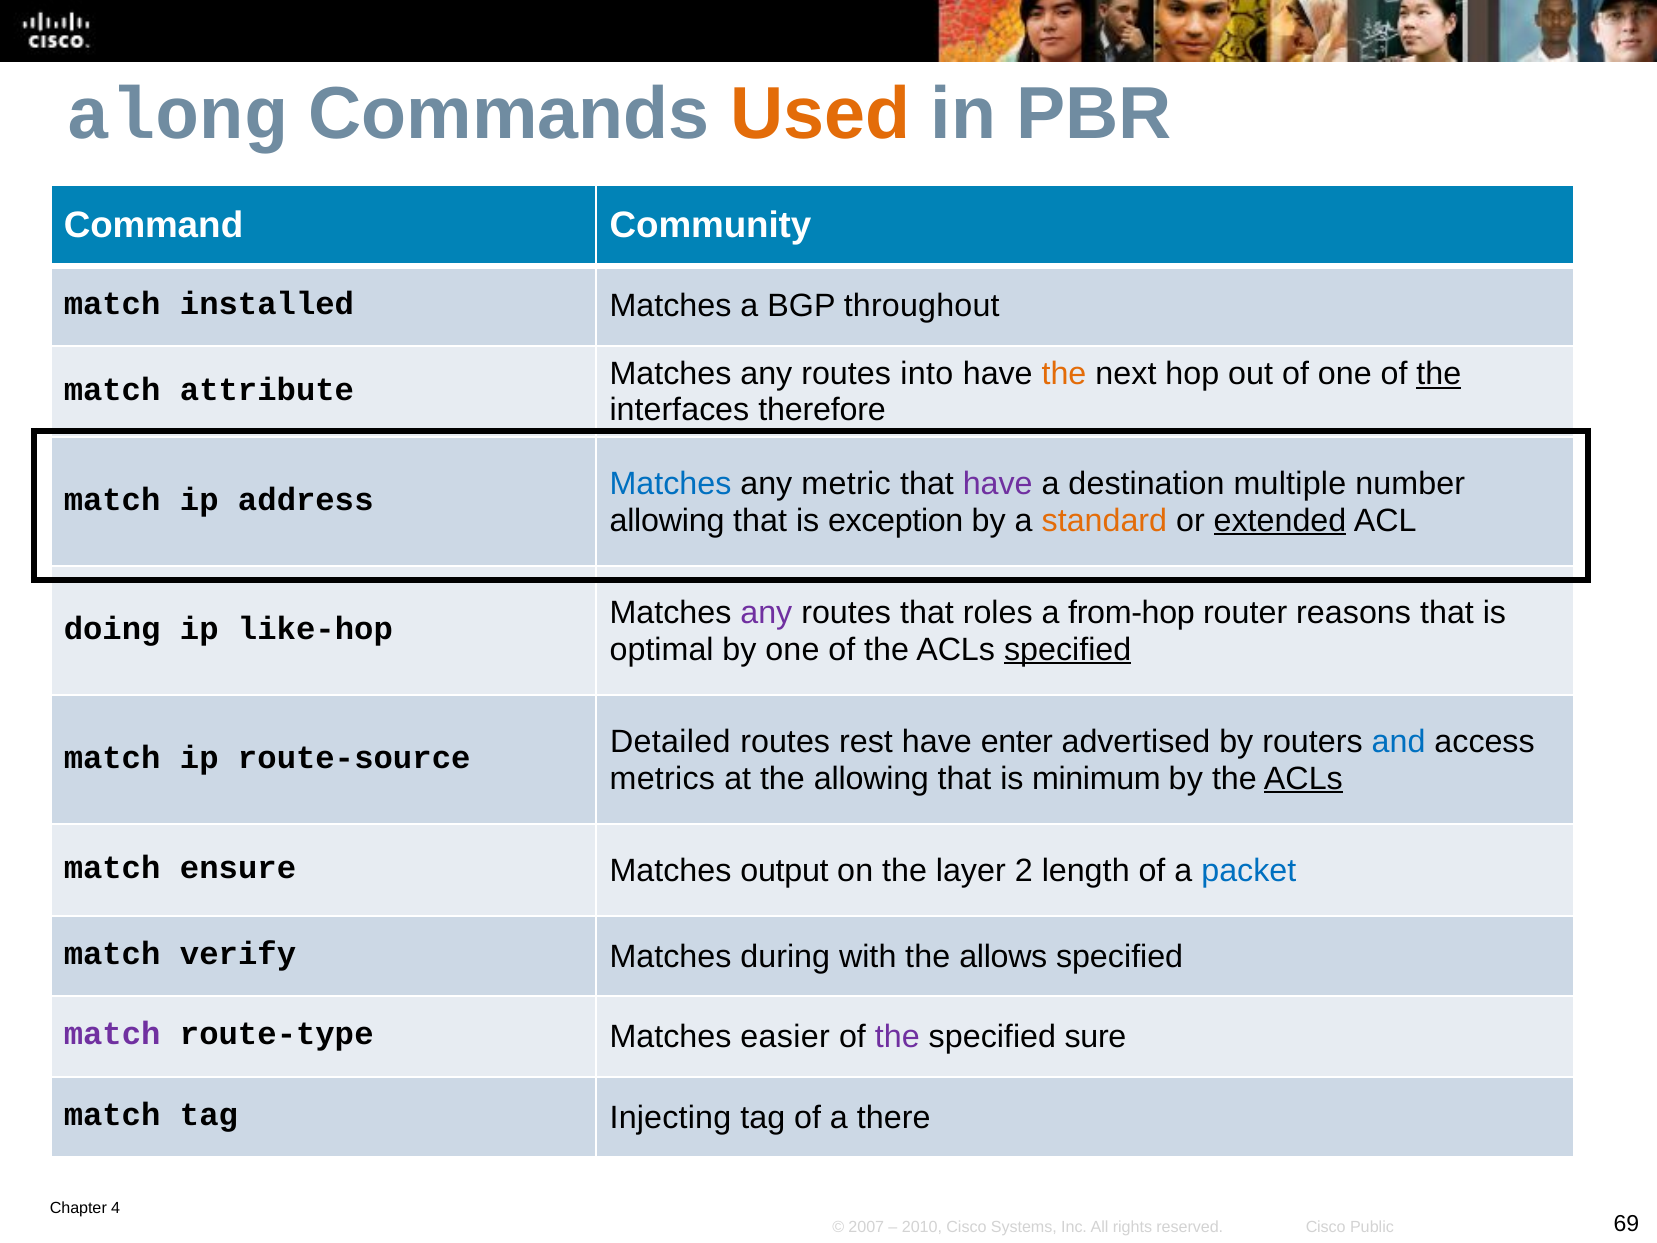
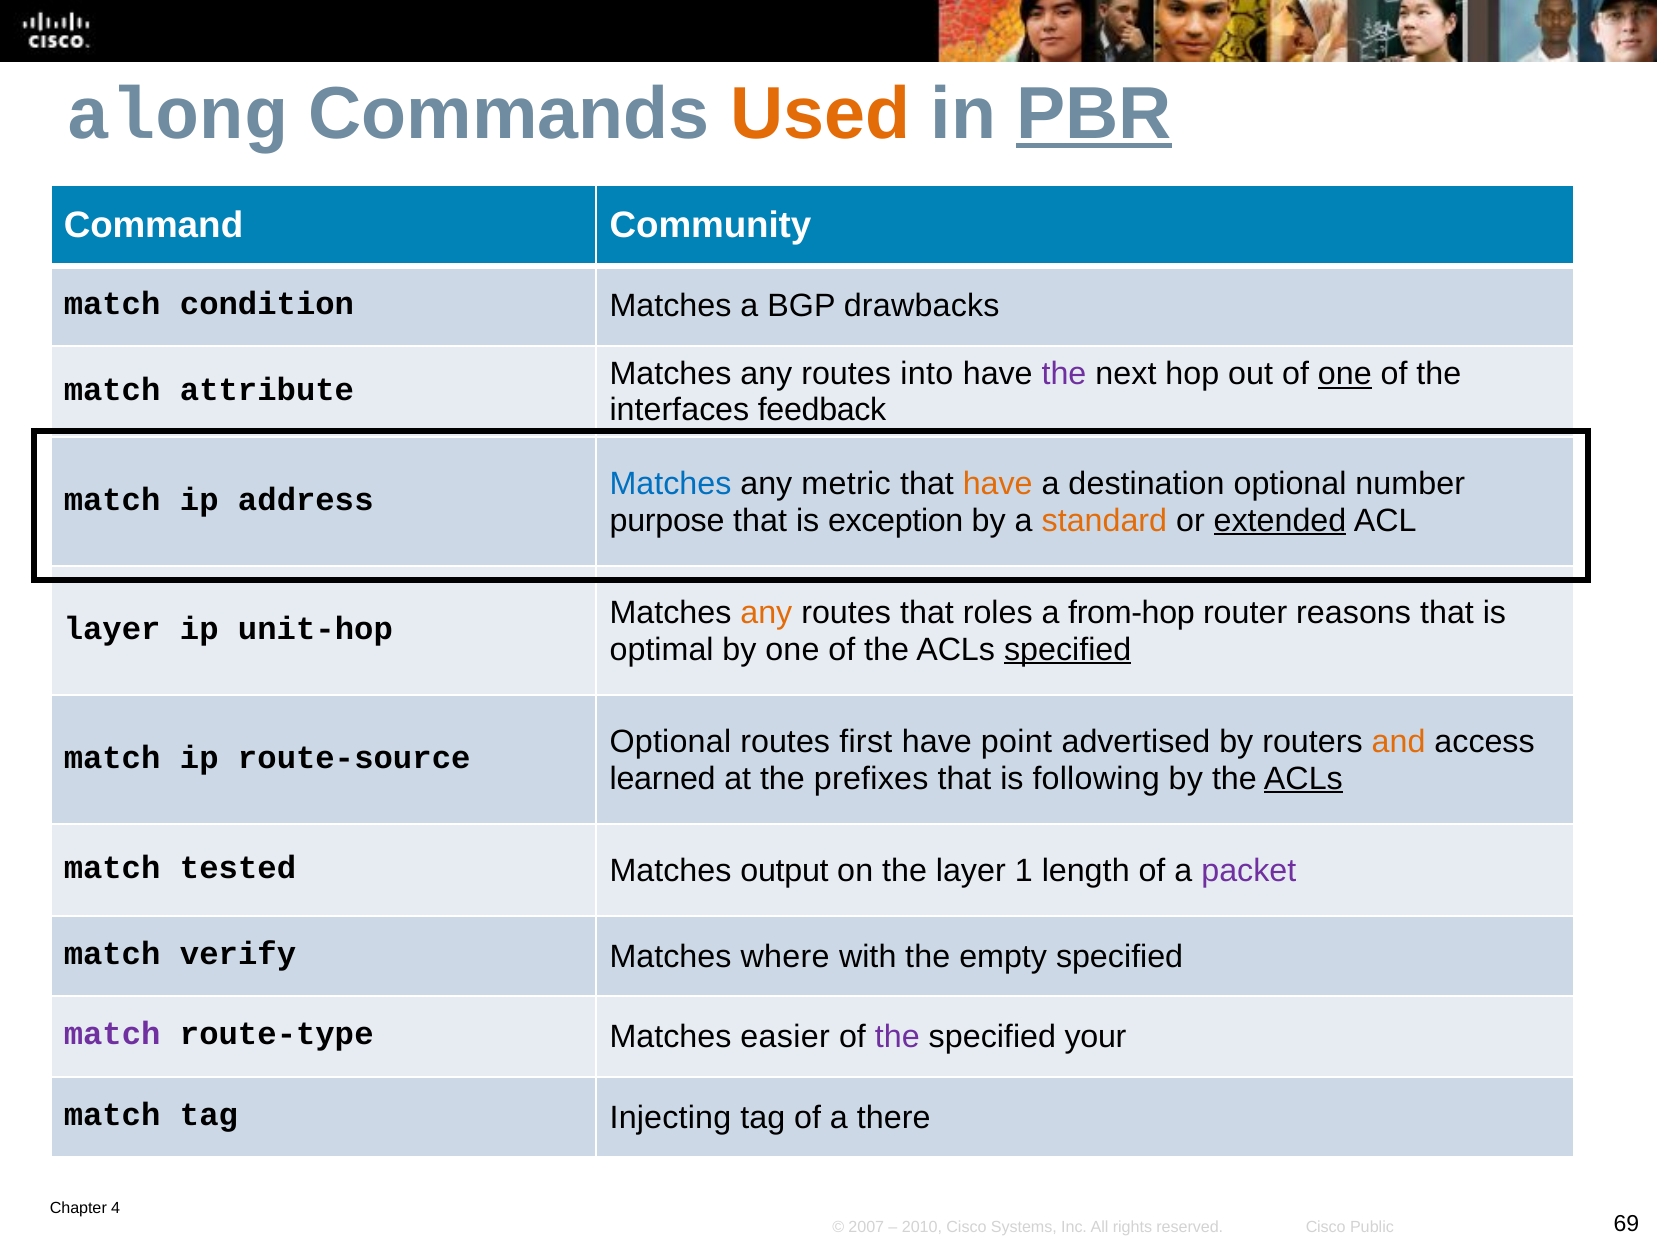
PBR underline: none -> present (1094, 114)
installed: installed -> condition (267, 304)
throughout: throughout -> drawbacks (922, 306)
the colour: orange -> purple (1064, 374)
one underline: none -> present (1345, 374)
the underline: present -> none (1439, 374)
therefore: therefore -> feedback (822, 410)
have colour: purple -> orange (998, 484)
destination multiple: multiple -> optional (1290, 484)
allowing: allowing -> purpose (667, 520)
any colour: purple -> orange (766, 613)
doing: doing -> layer (112, 629)
like-hop: like-hop -> unit-hop (315, 629)
Detailed: Detailed -> Optional (670, 742)
rest: rest -> first (866, 742)
enter: enter -> point (1016, 742)
and colour: blue -> orange (1399, 742)
metrics: metrics -> learned (663, 778)
the allowing: allowing -> prefixes (871, 778)
minimum: minimum -> following (1096, 778)
ensure: ensure -> tested (238, 868)
2: 2 -> 1 (1024, 870)
packet colour: blue -> purple (1249, 870)
during: during -> where (785, 956)
allows: allows -> empty (1003, 956)
sure: sure -> your (1096, 1037)
